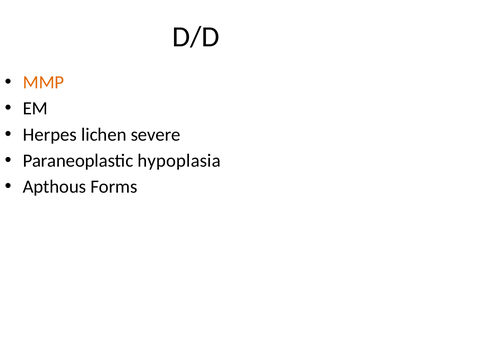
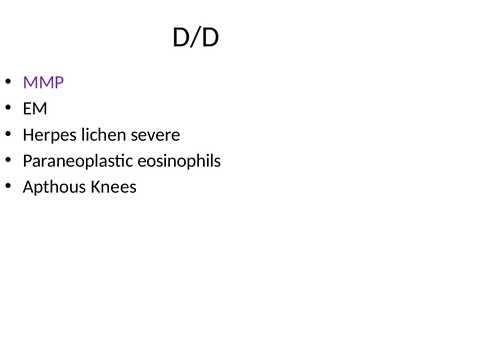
MMP colour: orange -> purple (44, 82)
hypoplasia: hypoplasia -> eosinophils (179, 161)
Forms: Forms -> Knees (114, 187)
